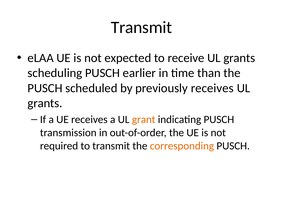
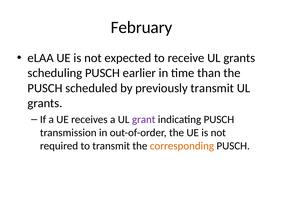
Transmit: Transmit -> February (142, 27)
previously receives: receives -> transmit (212, 88)
grant colour: orange -> purple (144, 120)
